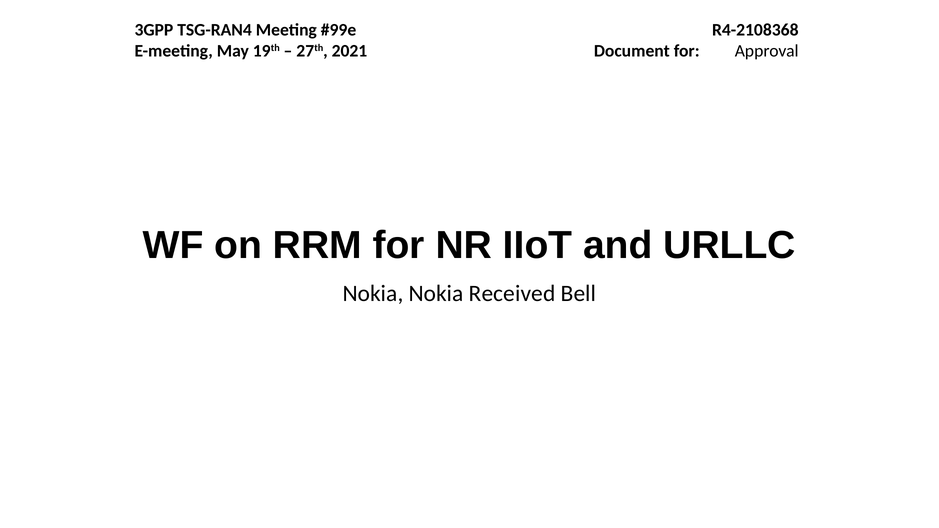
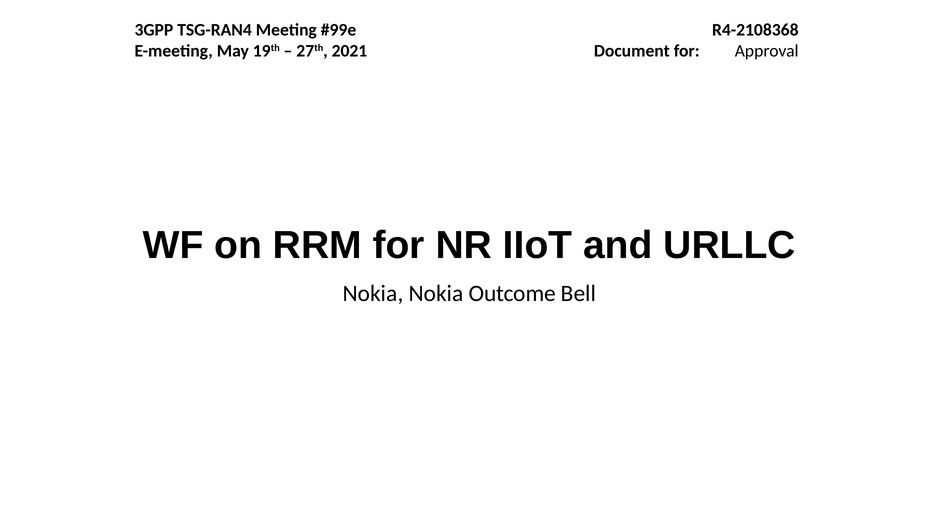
Received: Received -> Outcome (512, 293)
